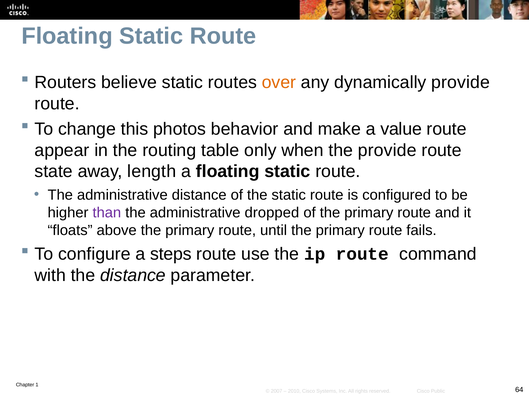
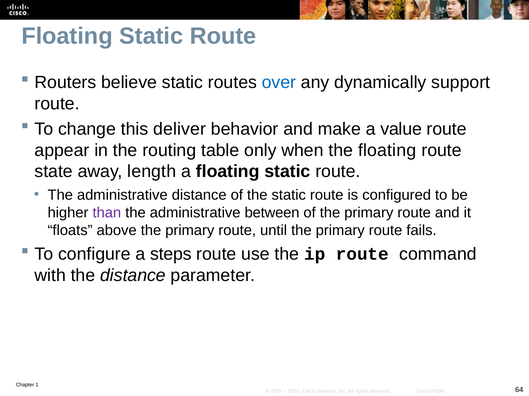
over colour: orange -> blue (279, 83)
dynamically provide: provide -> support (461, 83)
photos: photos -> deliver (180, 129)
the provide: provide -> floating (387, 151)
dropped: dropped -> between (272, 213)
